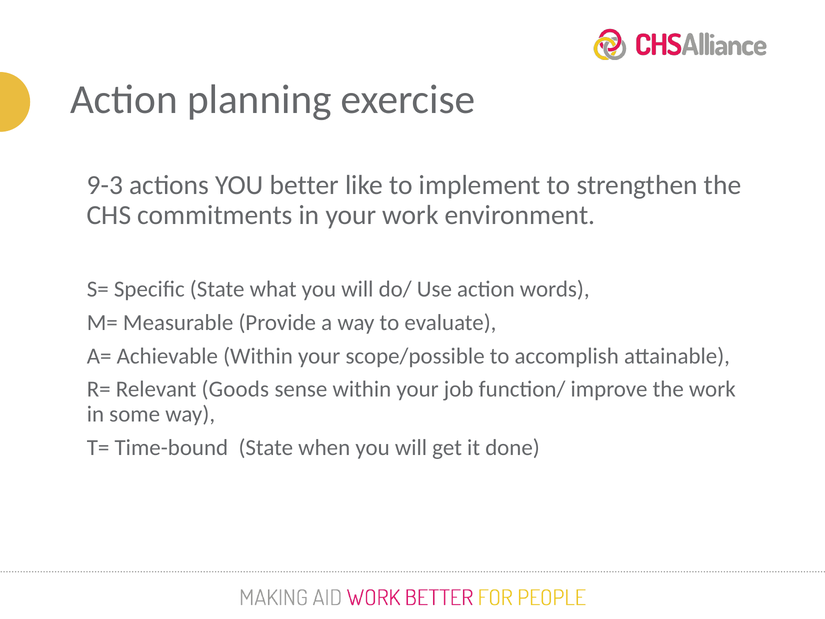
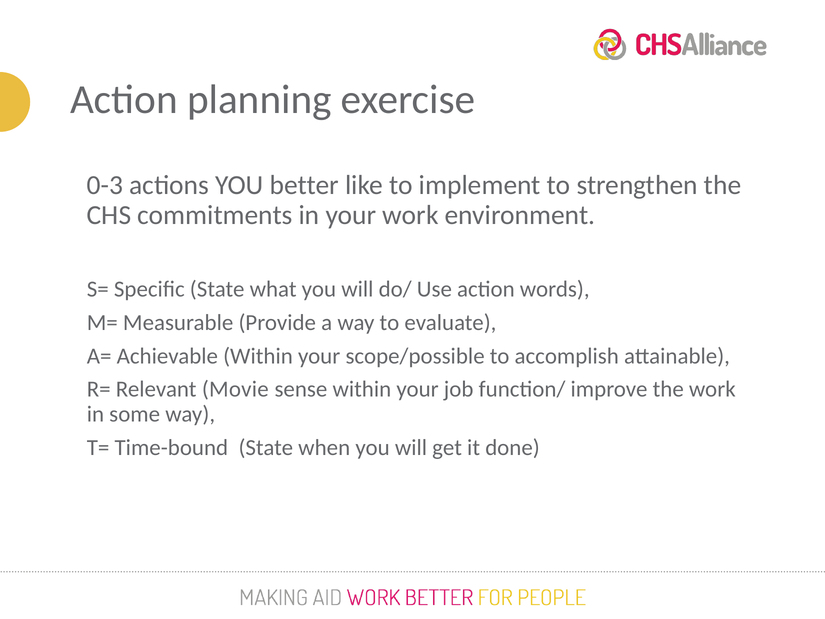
9-3: 9-3 -> 0-3 (105, 185)
Goods: Goods -> Movie (235, 389)
